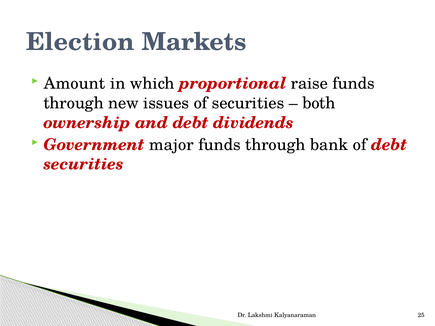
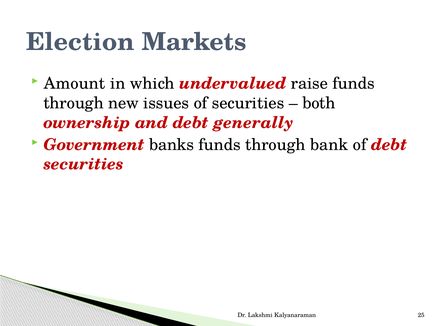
proportional: proportional -> undervalued (233, 84)
dividends: dividends -> generally (253, 123)
major: major -> banks (172, 145)
